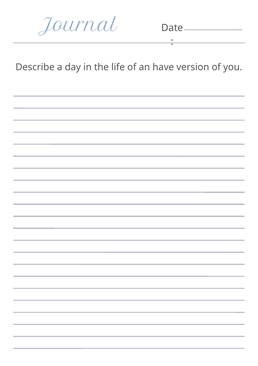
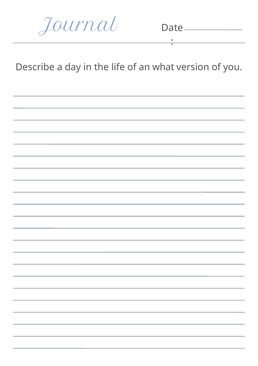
have: have -> what (163, 67)
